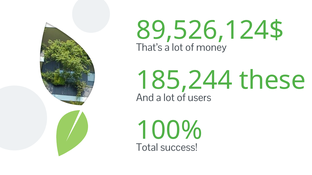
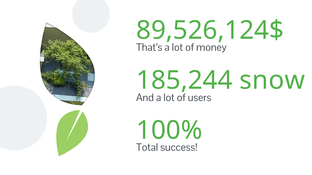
these: these -> snow (272, 81)
